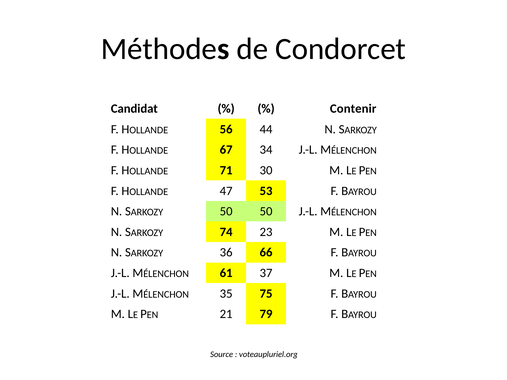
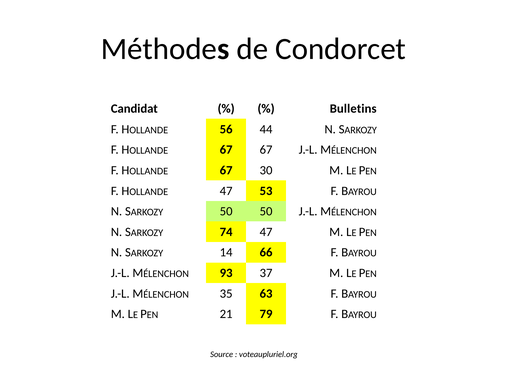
Contenir: Contenir -> Bulletins (353, 109)
67 34: 34 -> 67 (266, 150)
71: 71 -> 67 (226, 170)
74 23: 23 -> 47 (266, 232)
36: 36 -> 14 (226, 253)
61: 61 -> 93 (226, 273)
75: 75 -> 63 (266, 294)
